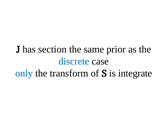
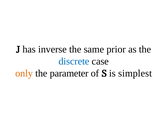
section: section -> inverse (52, 49)
only colour: blue -> orange (24, 73)
transform: transform -> parameter (69, 73)
integrate: integrate -> simplest (135, 73)
